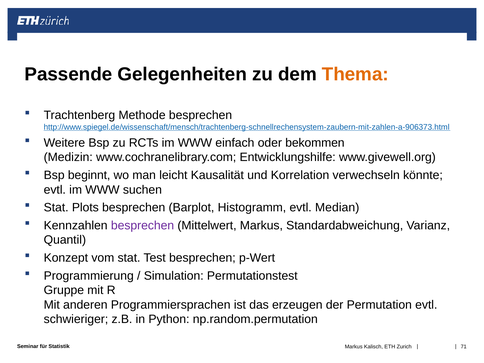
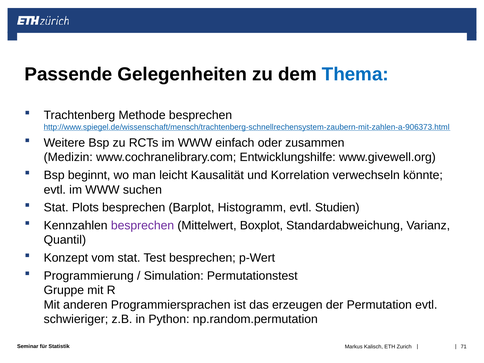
Thema colour: orange -> blue (355, 74)
bekommen: bekommen -> zusammen (315, 143)
Median: Median -> Studien (337, 208)
Mittelwert Markus: Markus -> Boxplot (261, 225)
